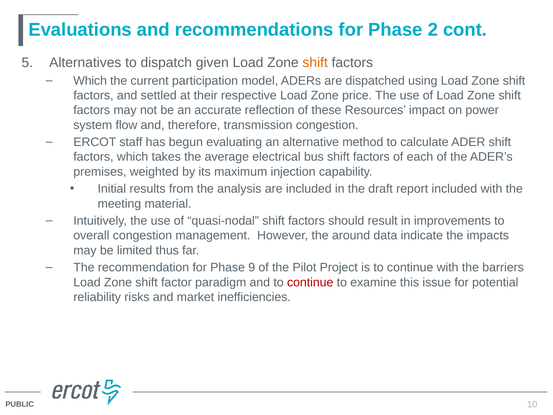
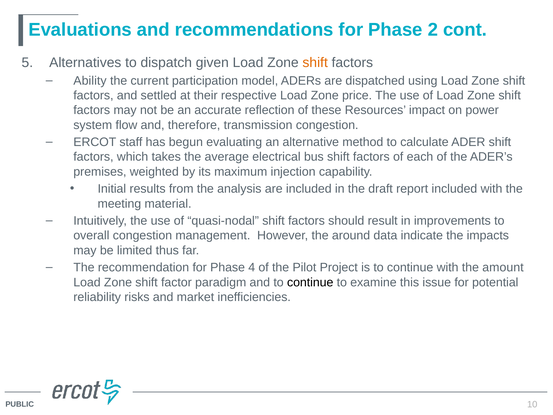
Which: Which -> Ability (90, 81)
9: 9 -> 4 (252, 267)
barriers: barriers -> amount (503, 267)
continue colour: red -> black (310, 282)
